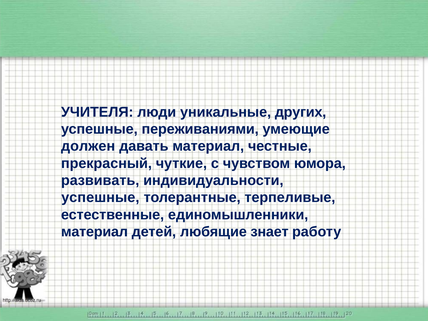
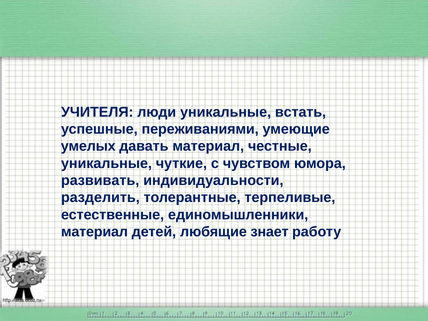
других: других -> встать (301, 112)
должен: должен -> умелых (88, 146)
прекрасный: прекрасный -> уникальные (106, 163)
успешные: успешные -> разделить (100, 198)
